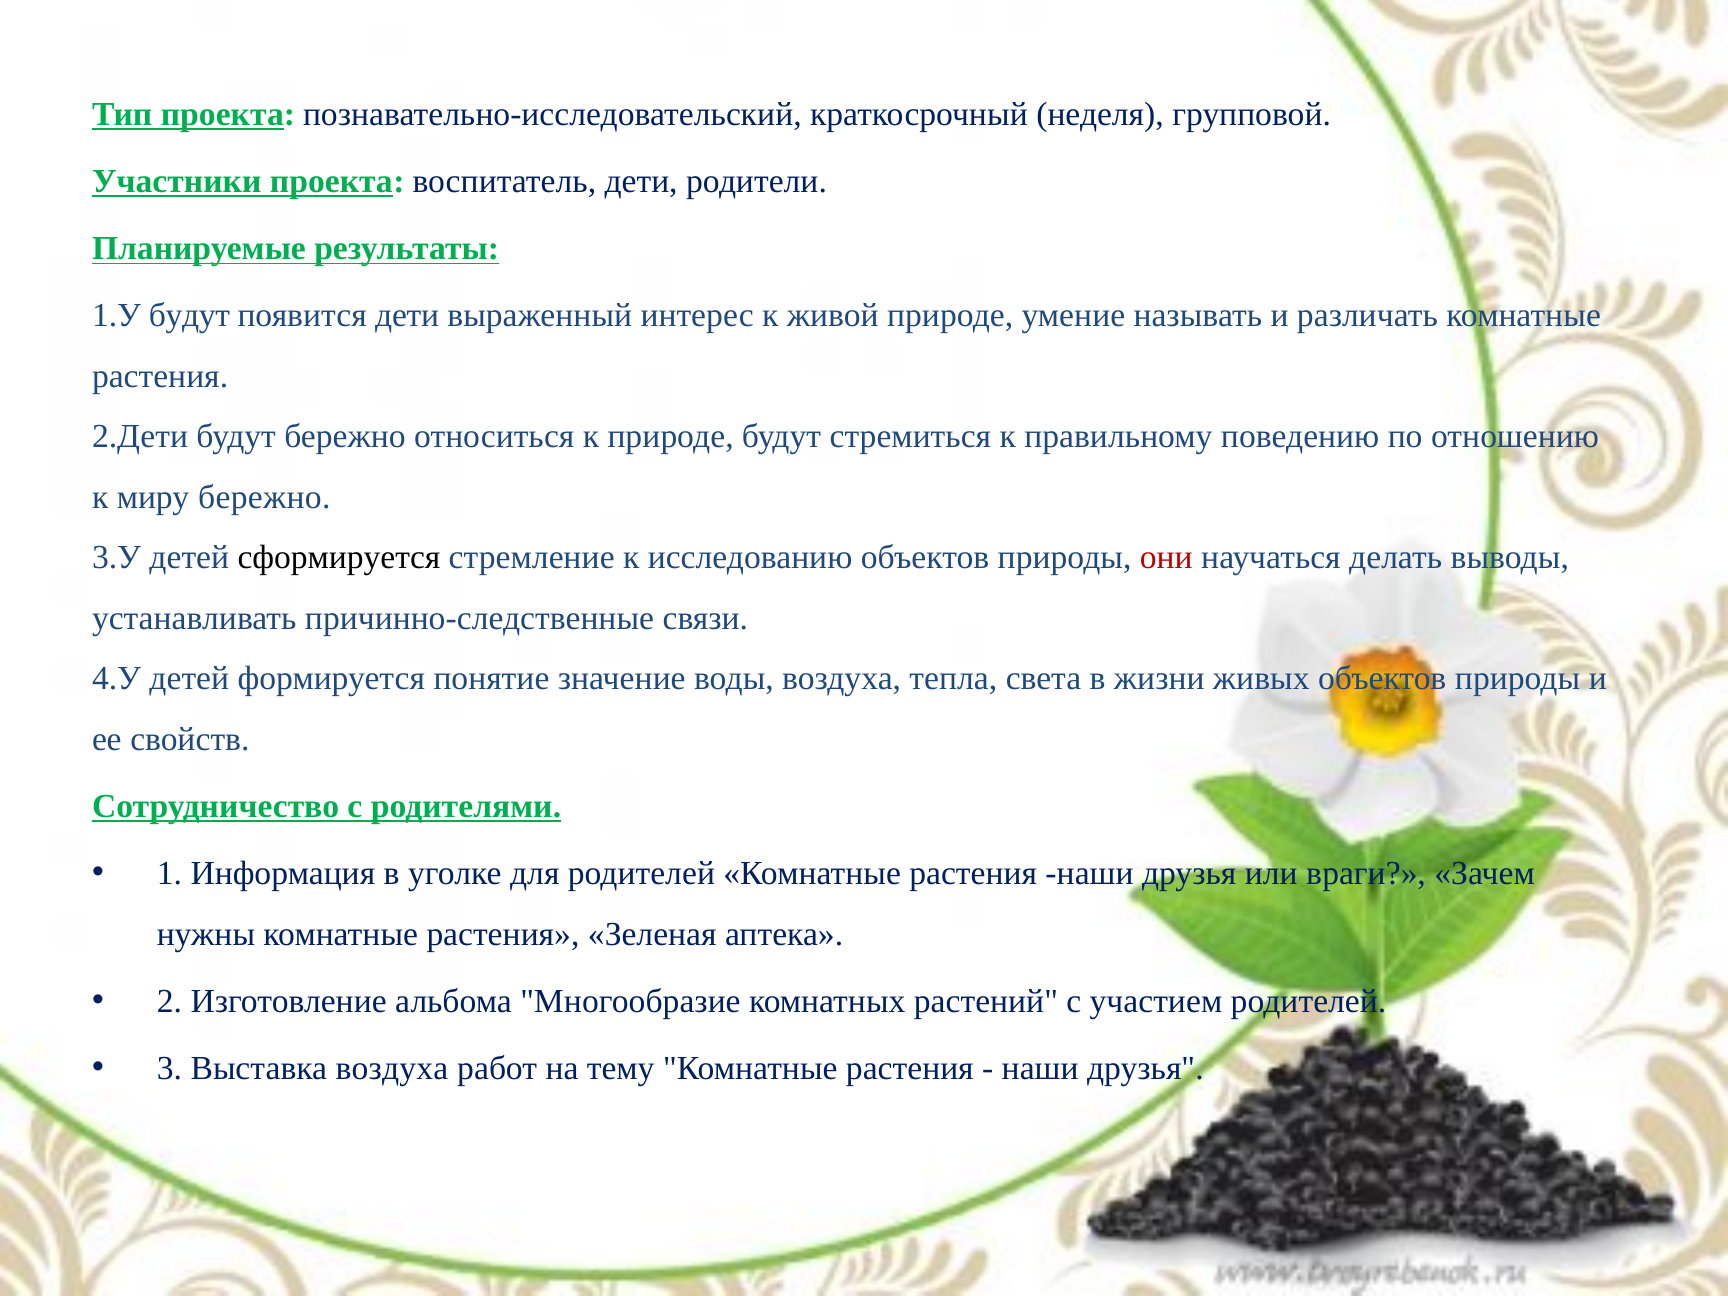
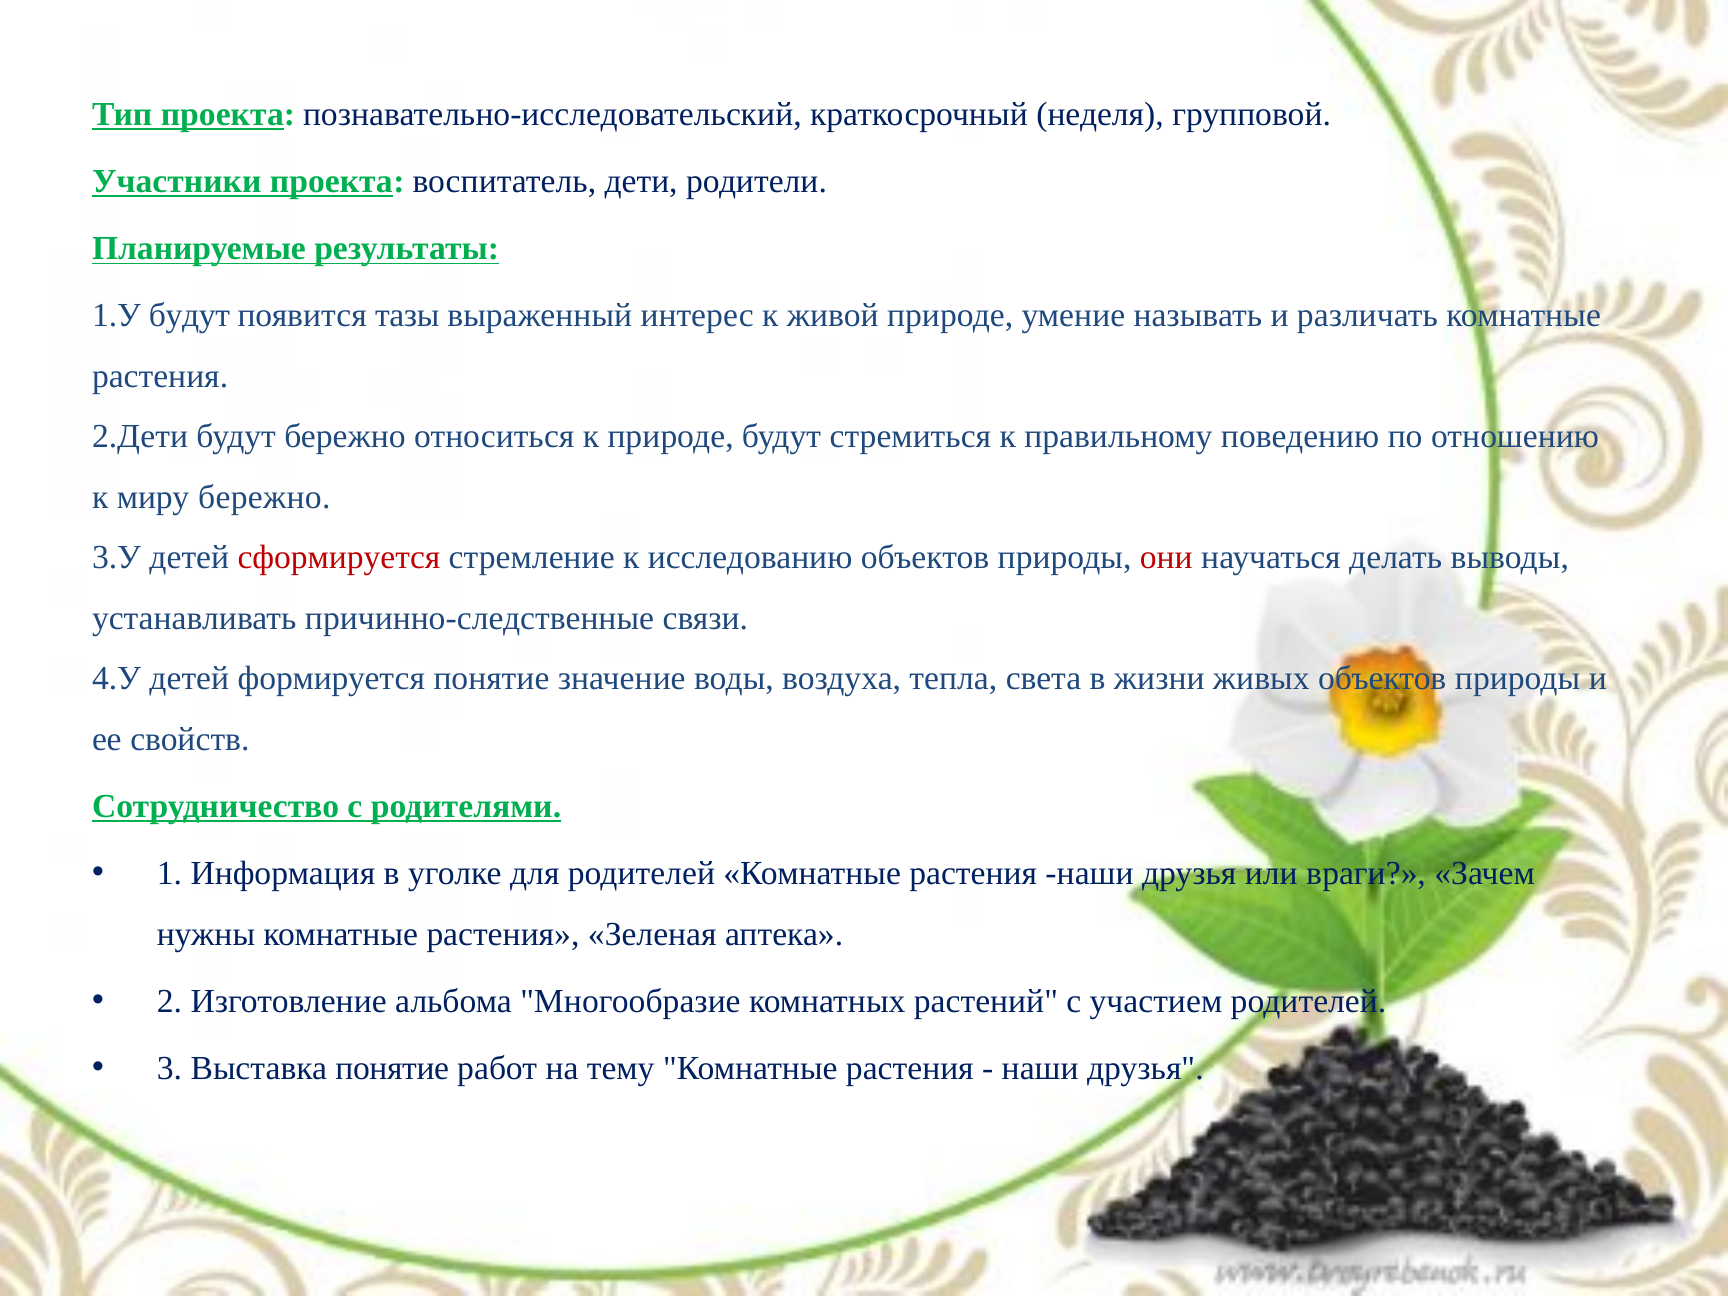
появится дети: дети -> тазы (407, 316)
сформируется colour: black -> red (339, 558)
Выставка воздуха: воздуха -> понятие (392, 1069)
